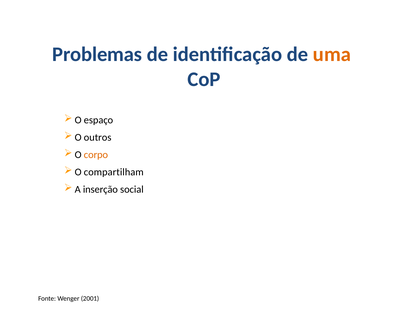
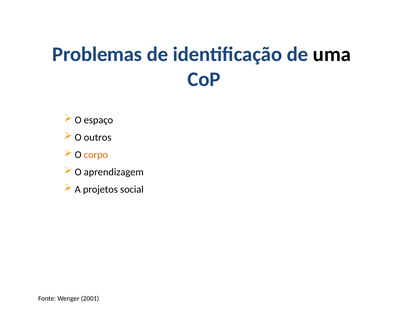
uma colour: orange -> black (332, 54)
compartilham: compartilham -> aprendizagem (114, 172)
inserção: inserção -> projetos (100, 189)
